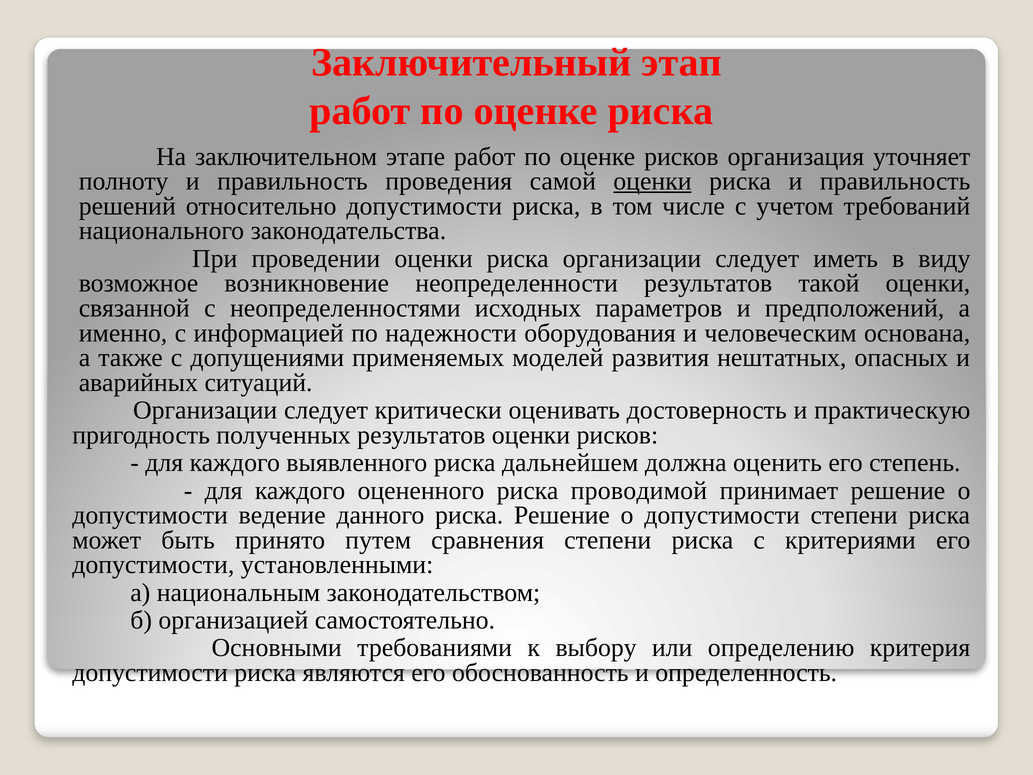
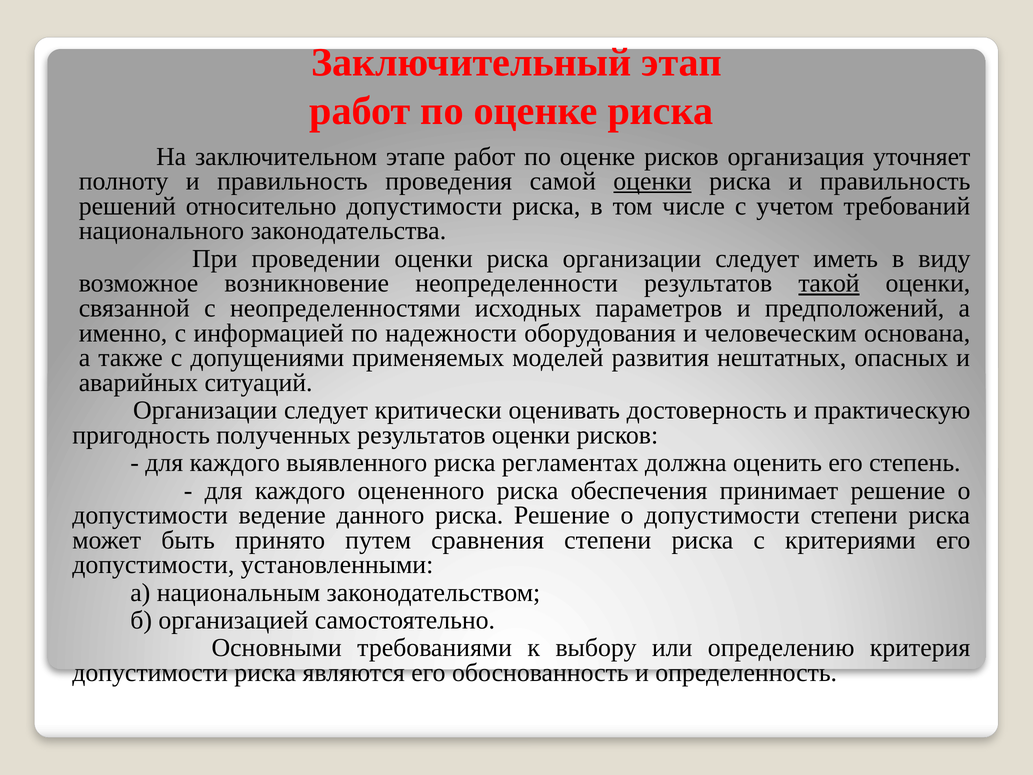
такой underline: none -> present (829, 283)
дальнейшем: дальнейшем -> регламентах (570, 463)
проводимой: проводимой -> обеспечения (639, 490)
